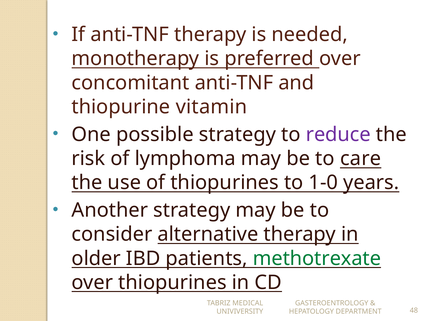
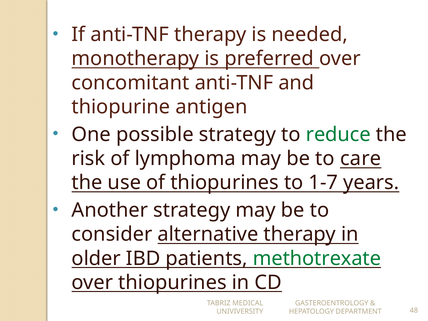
vitamin: vitamin -> antigen (212, 107)
reduce colour: purple -> green (338, 134)
1-0: 1-0 -> 1-7 (323, 183)
